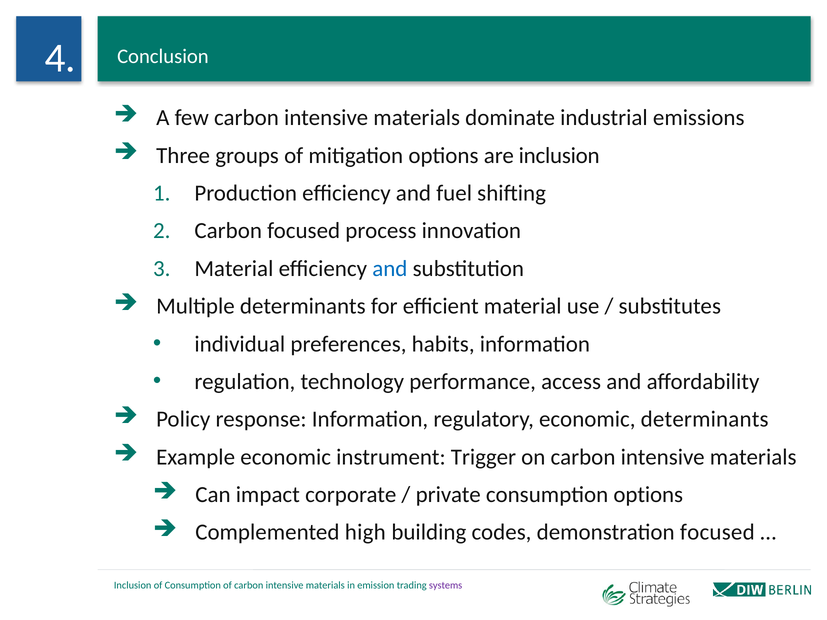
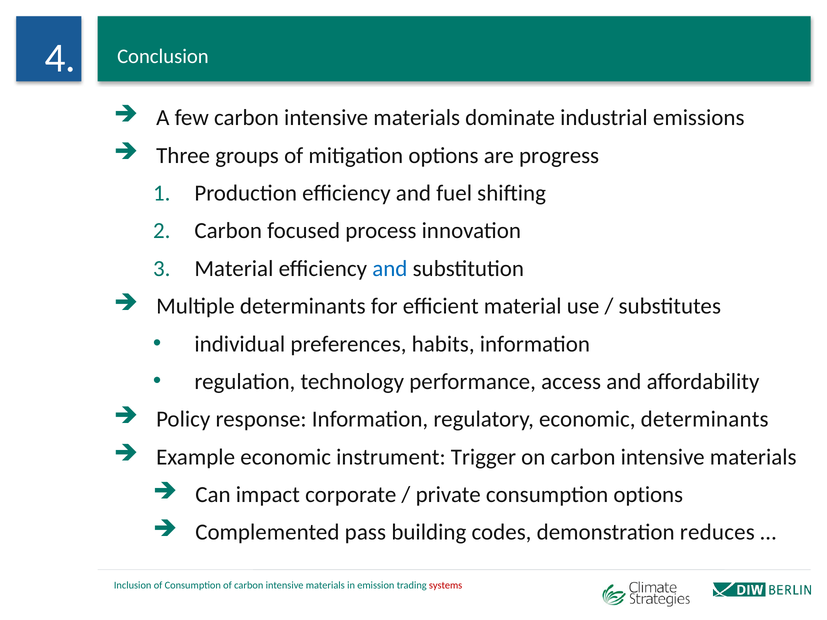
are inclusion: inclusion -> progress (559, 156)
high: high -> pass (365, 533)
demonstration focused: focused -> reduces (717, 533)
systems colour: purple -> red (446, 586)
